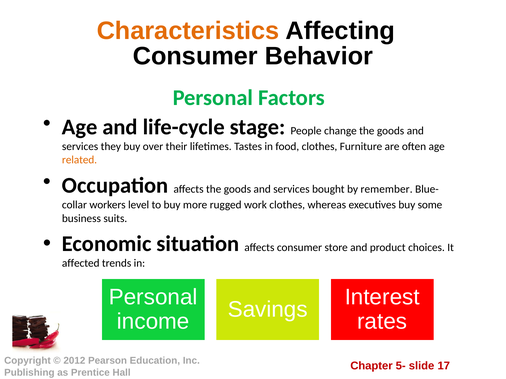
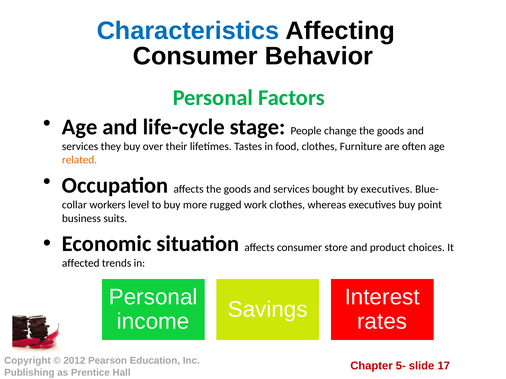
Characteristics colour: orange -> blue (188, 31)
by remember: remember -> executives (387, 189)
some: some -> point (430, 205)
